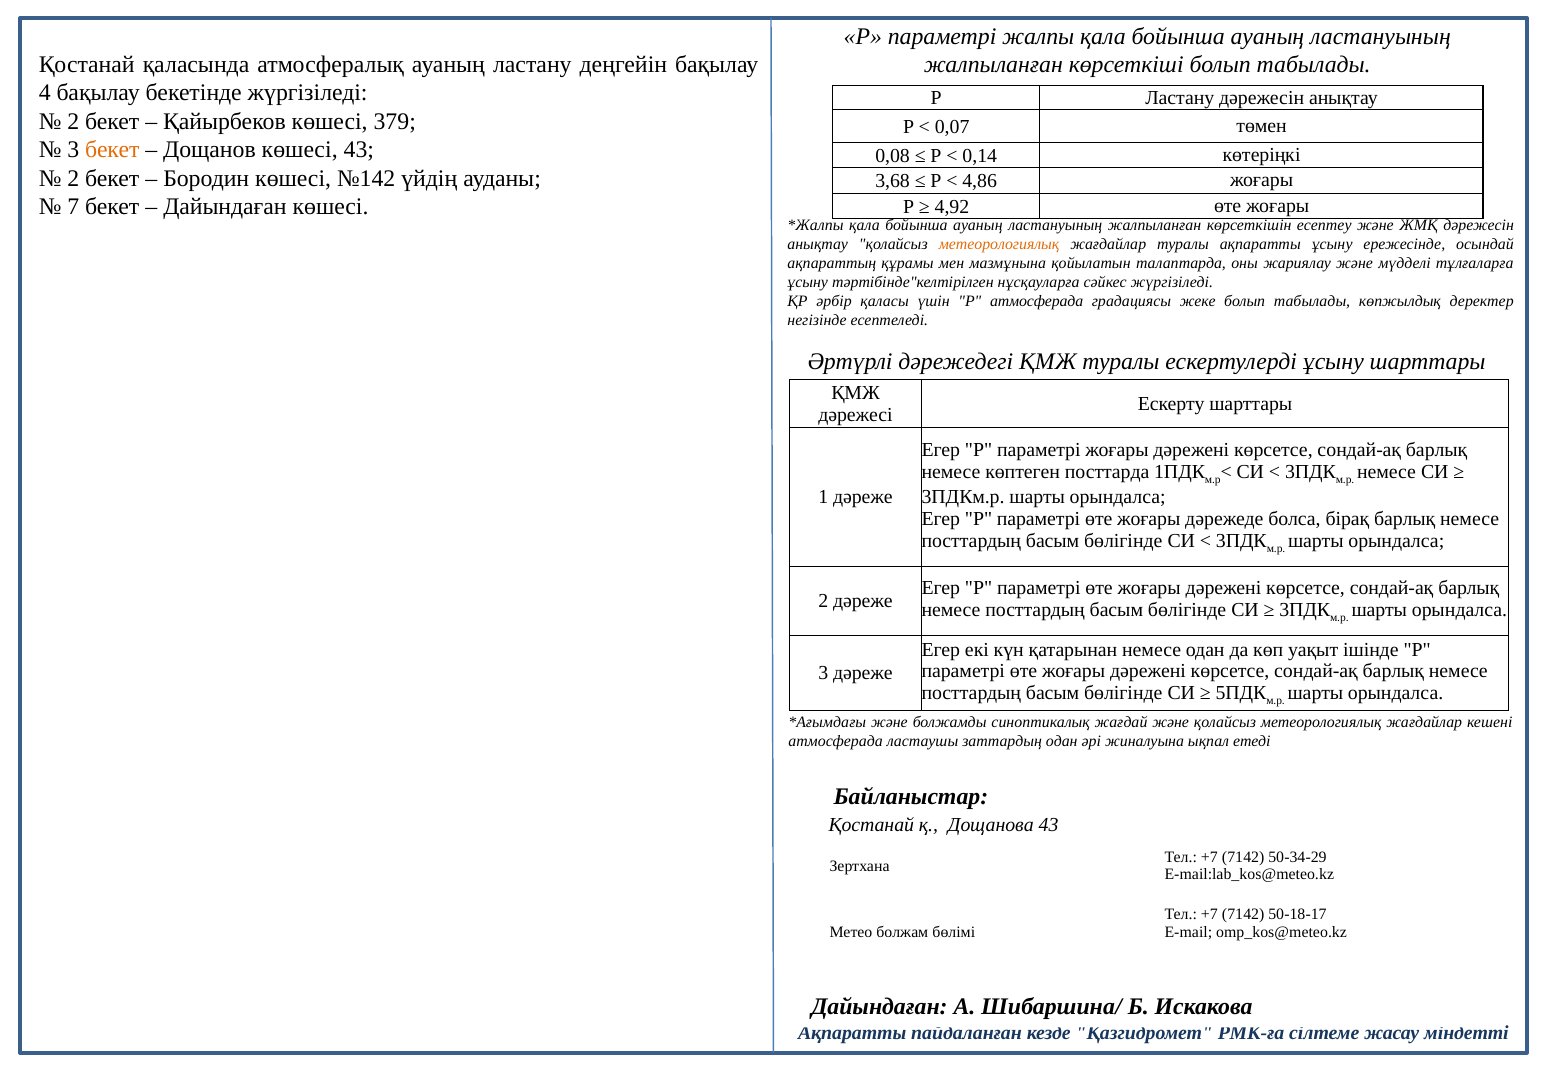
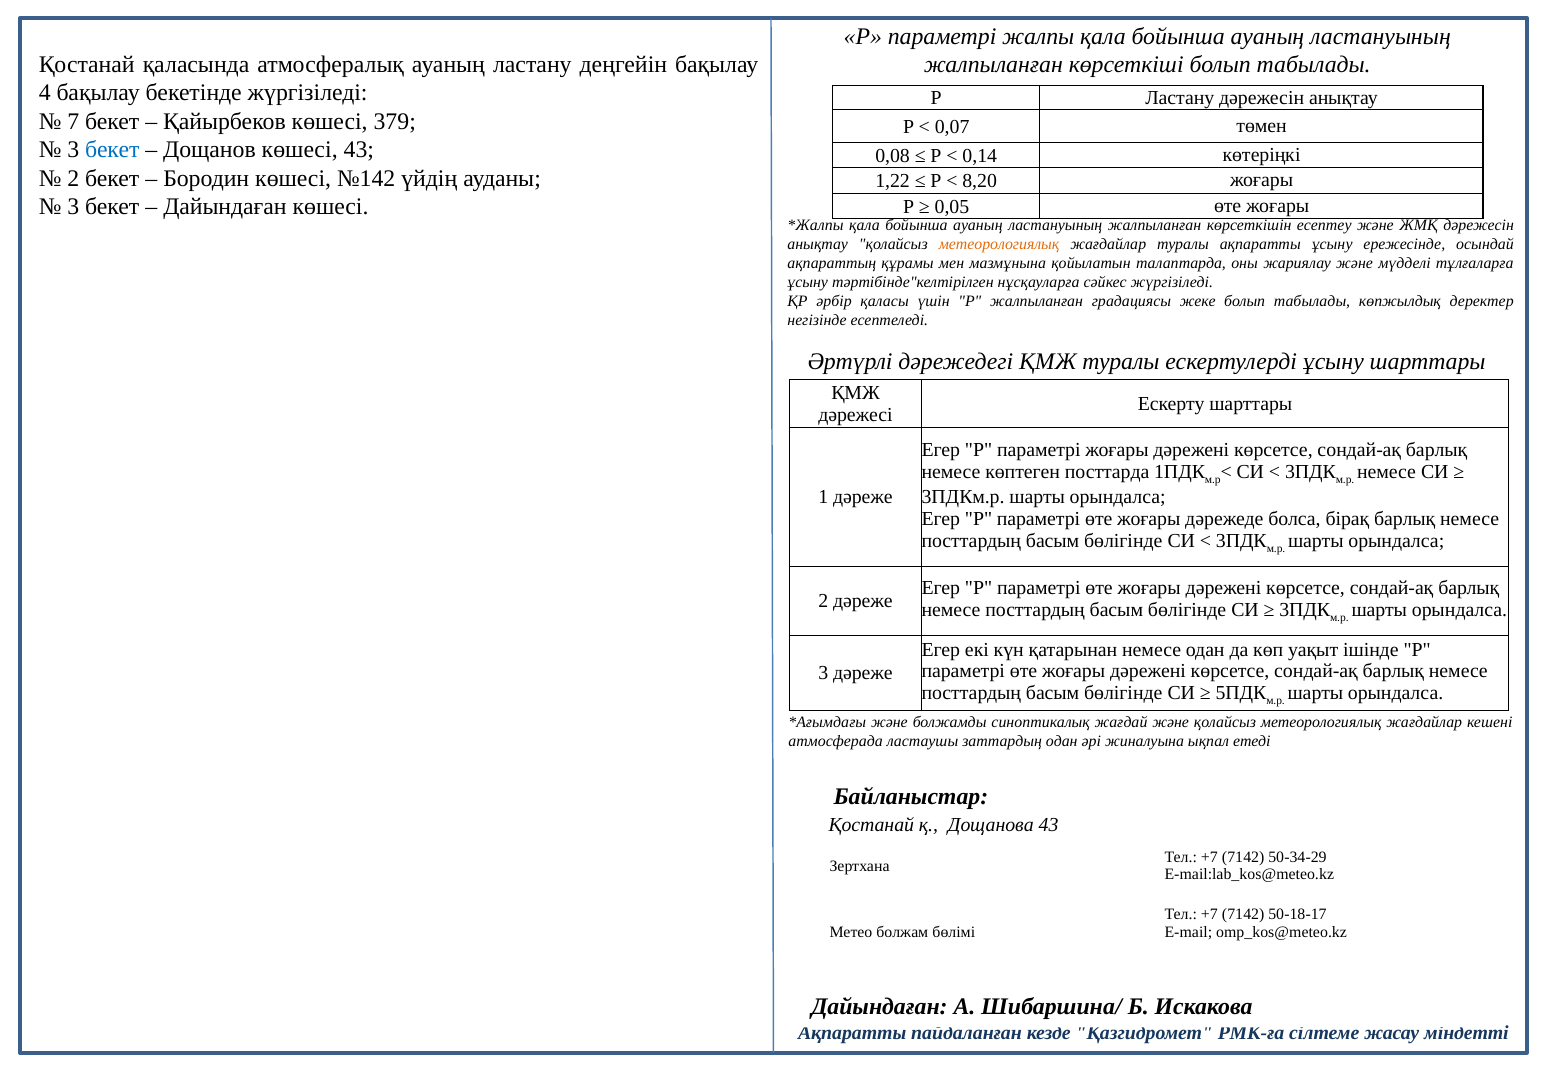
2: 2 -> 7 (73, 121)
бекет colour: orange -> blue (112, 150)
3,68: 3,68 -> 1,22 (893, 181)
4,86: 4,86 -> 8,20 (980, 181)
7: 7 -> 3 (73, 207)
4,92: 4,92 -> 0,05 (952, 207)
Р атмосферада: атмосферада -> жалпыланған (1037, 301)
